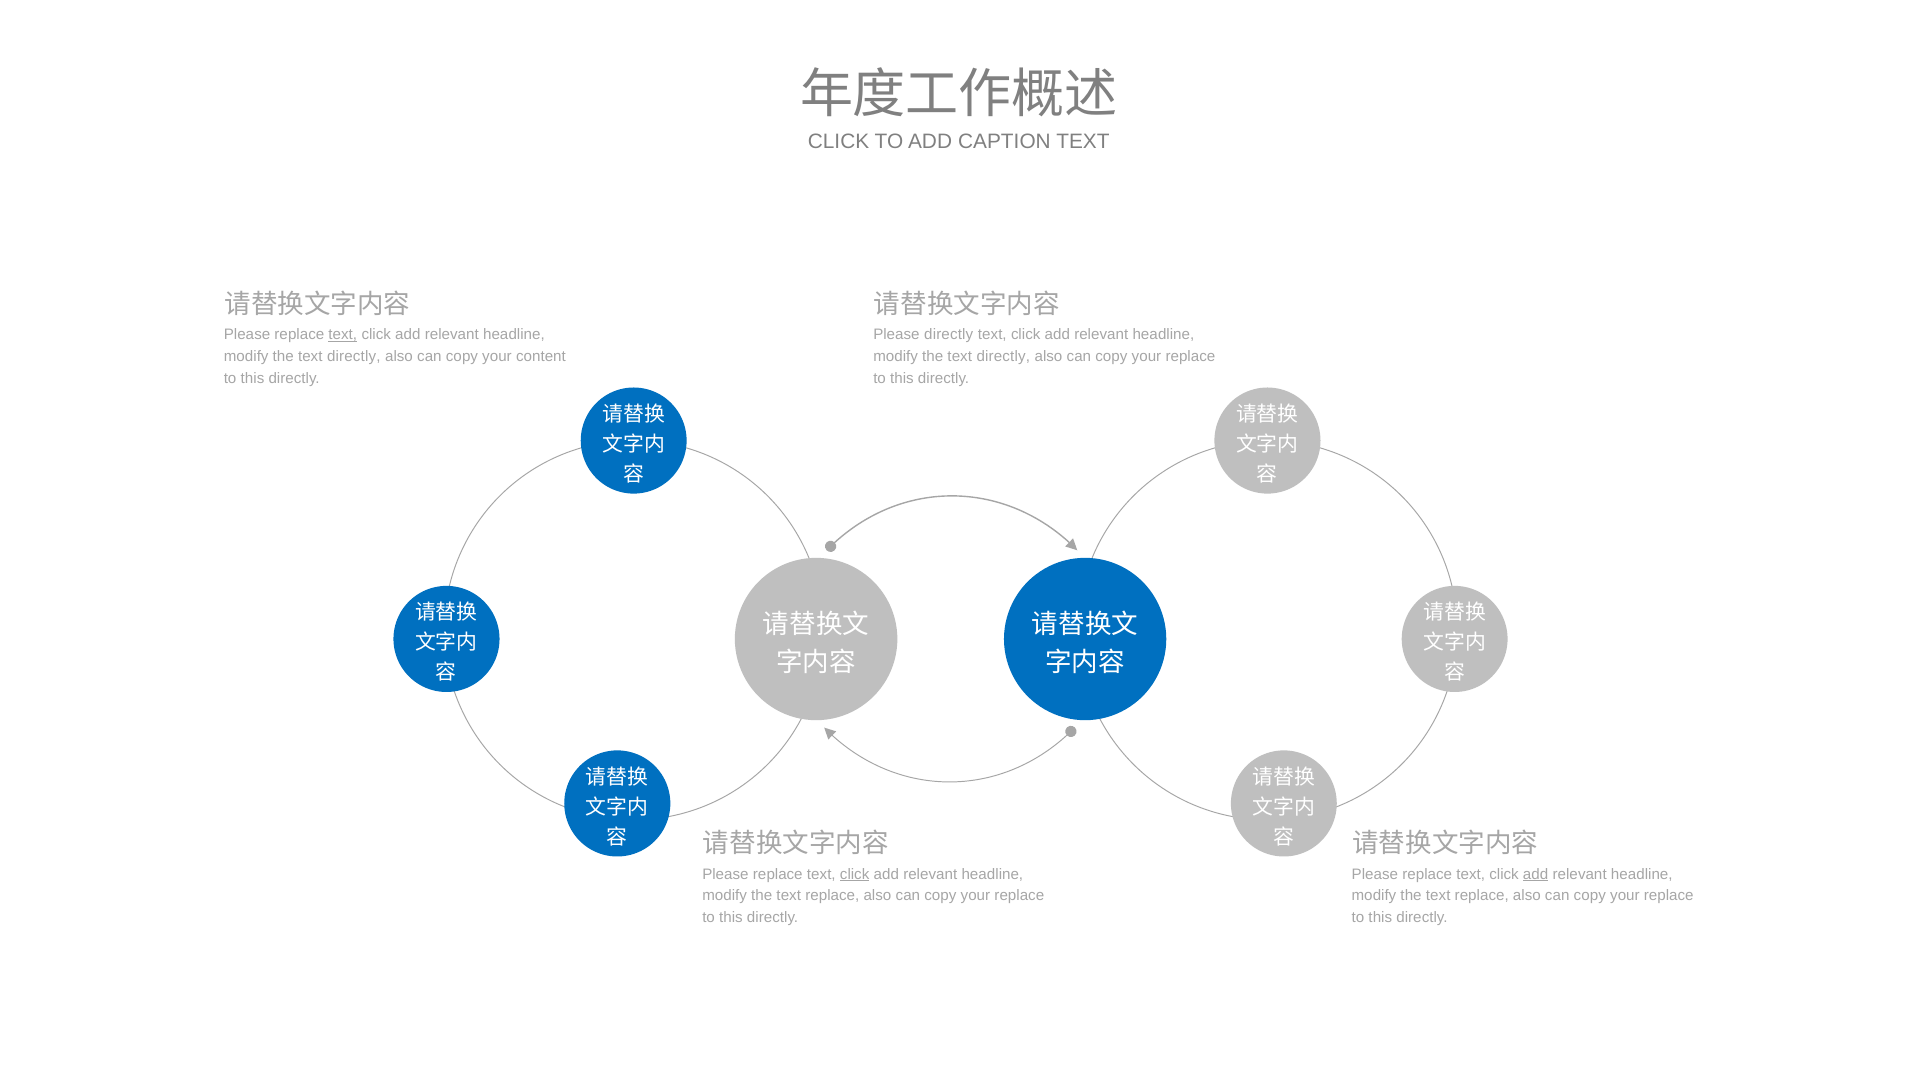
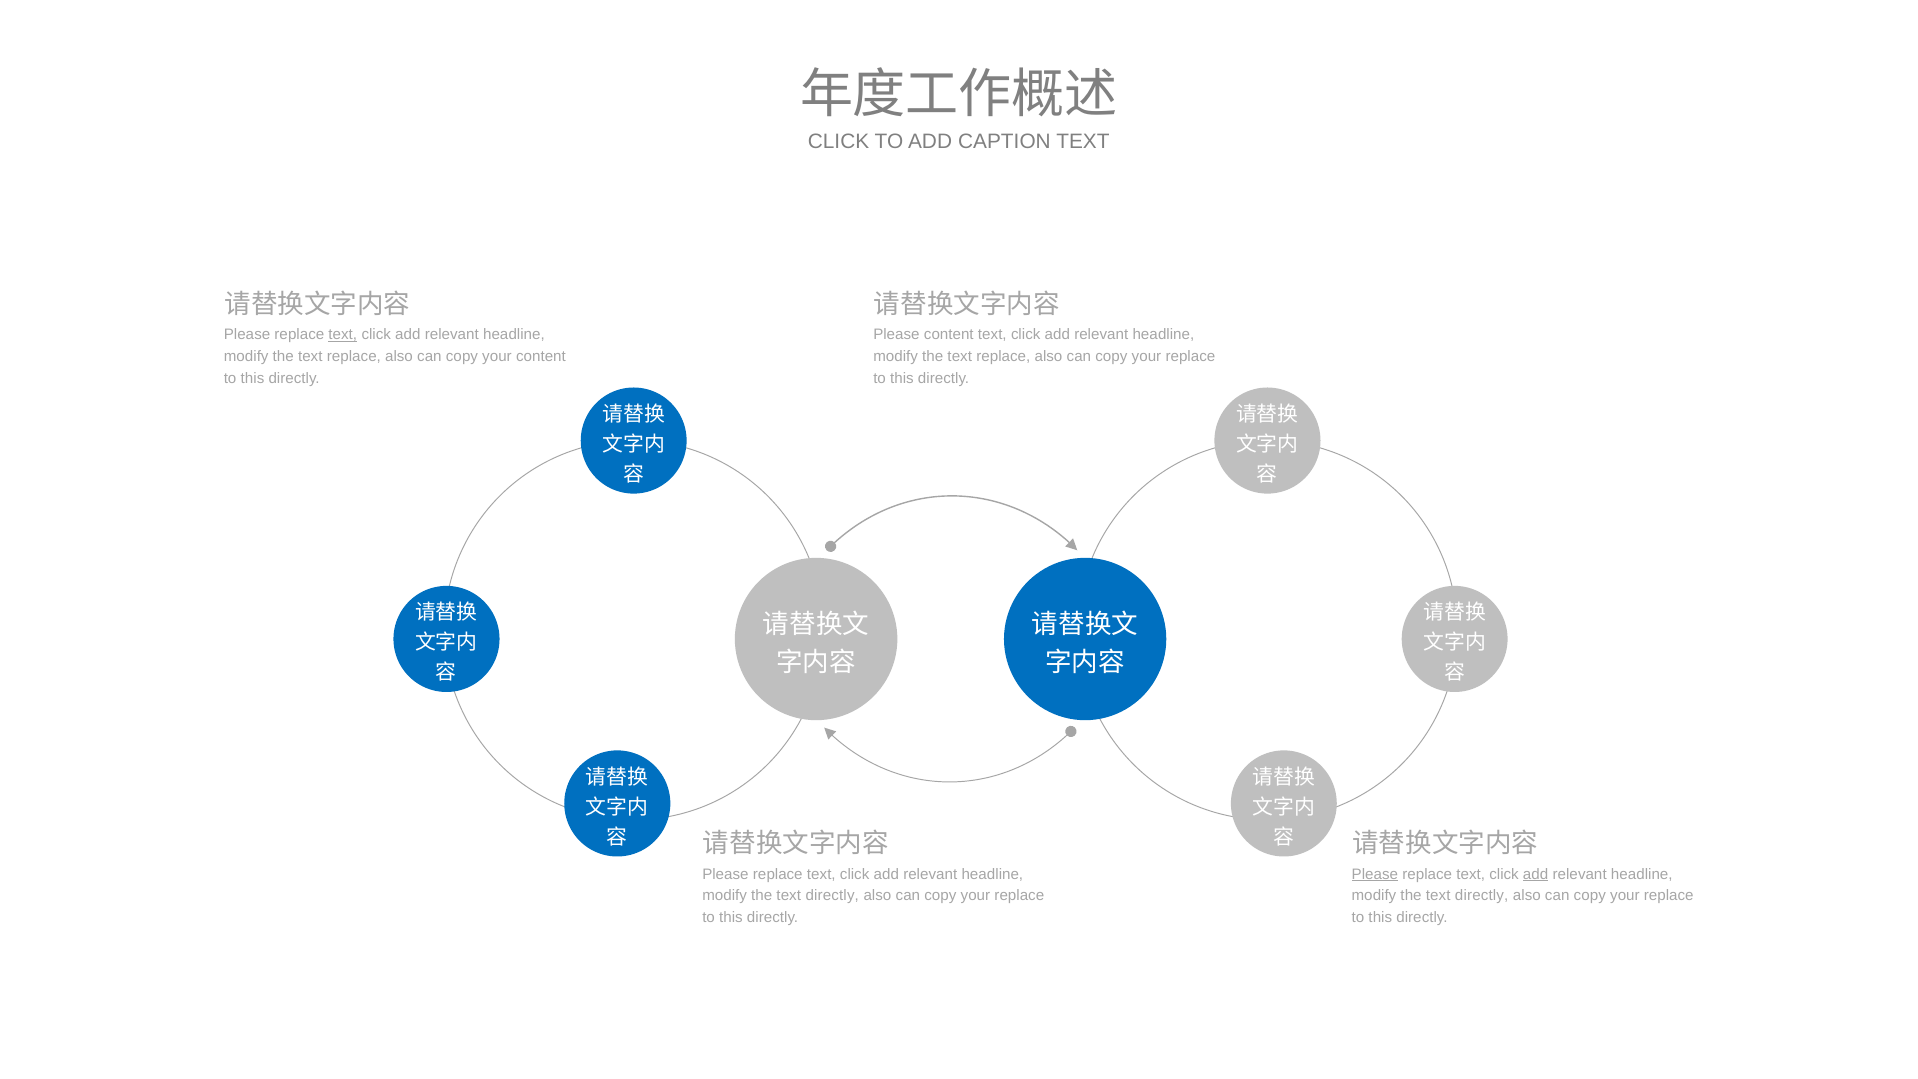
Please directly: directly -> content (949, 335)
directly: directly -> replace (354, 357)
directly: directly -> replace (1003, 357)
click underline: present -> none (855, 874)
Please underline: none -> present (1375, 874)
replace: replace -> directly (832, 896)
replace: replace -> directly (1482, 896)
